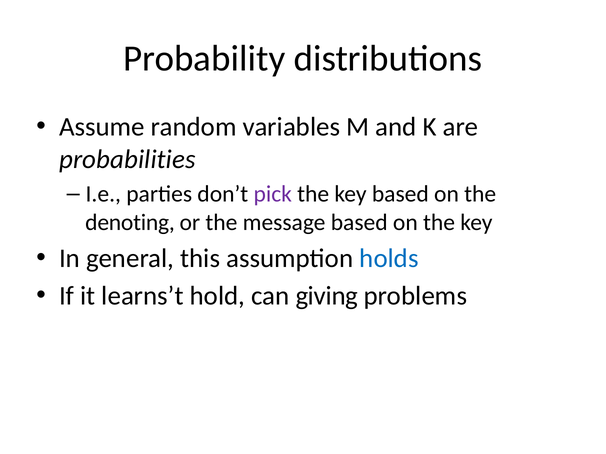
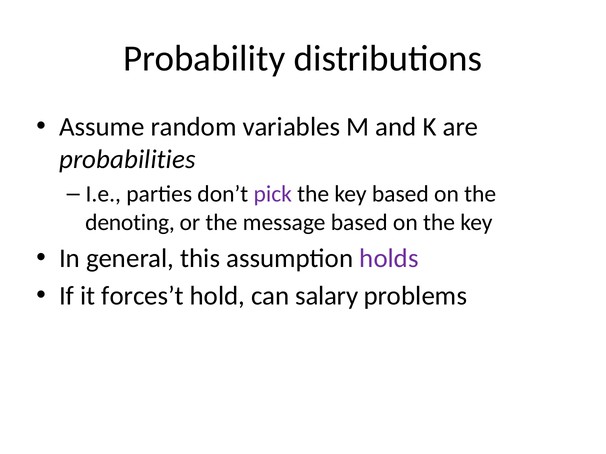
holds colour: blue -> purple (389, 258)
learns’t: learns’t -> forces’t (143, 296)
giving: giving -> salary (327, 296)
